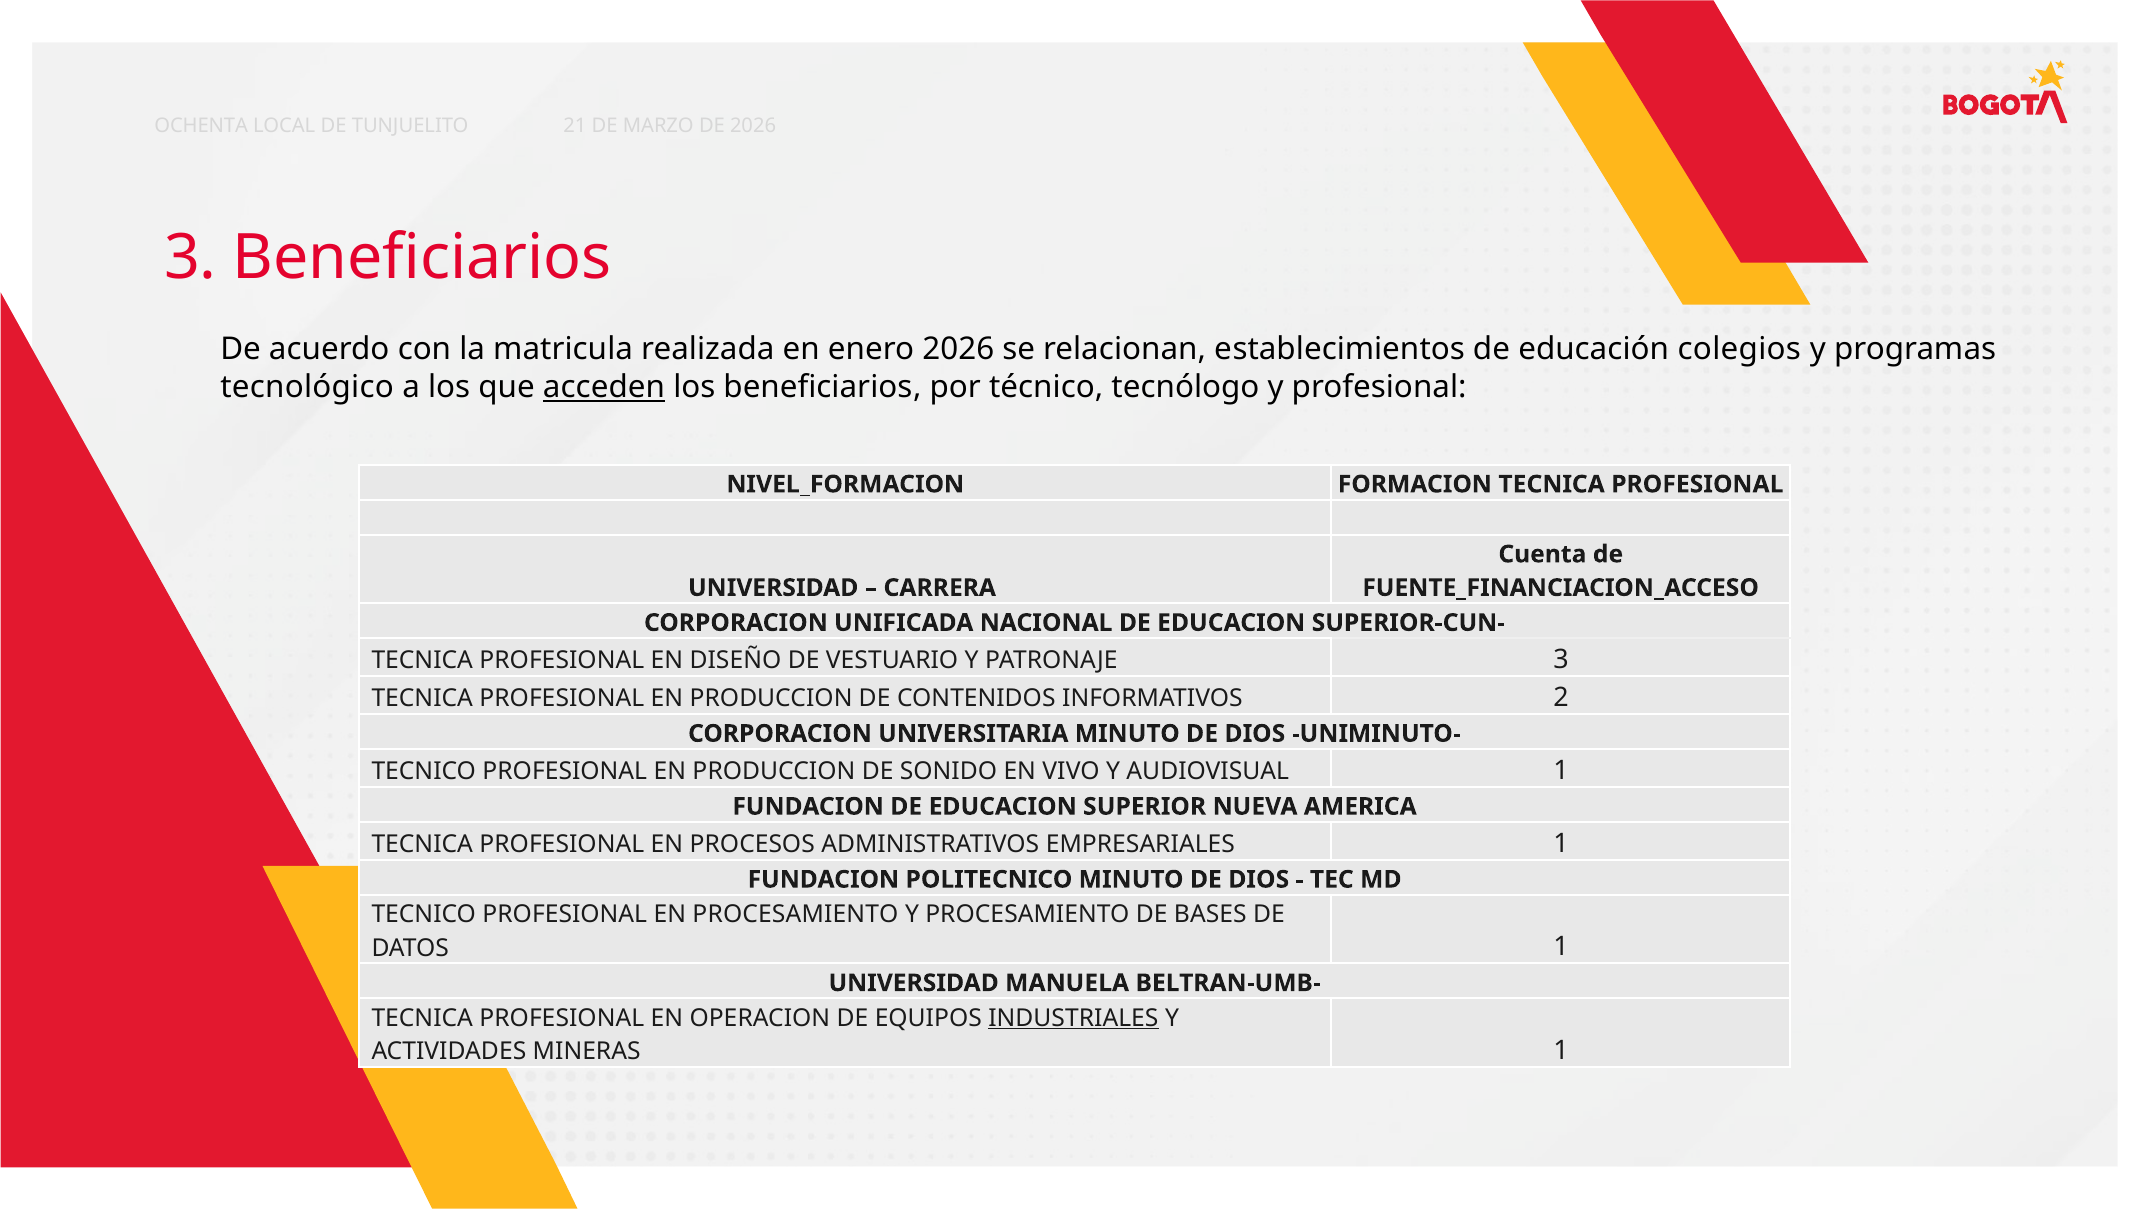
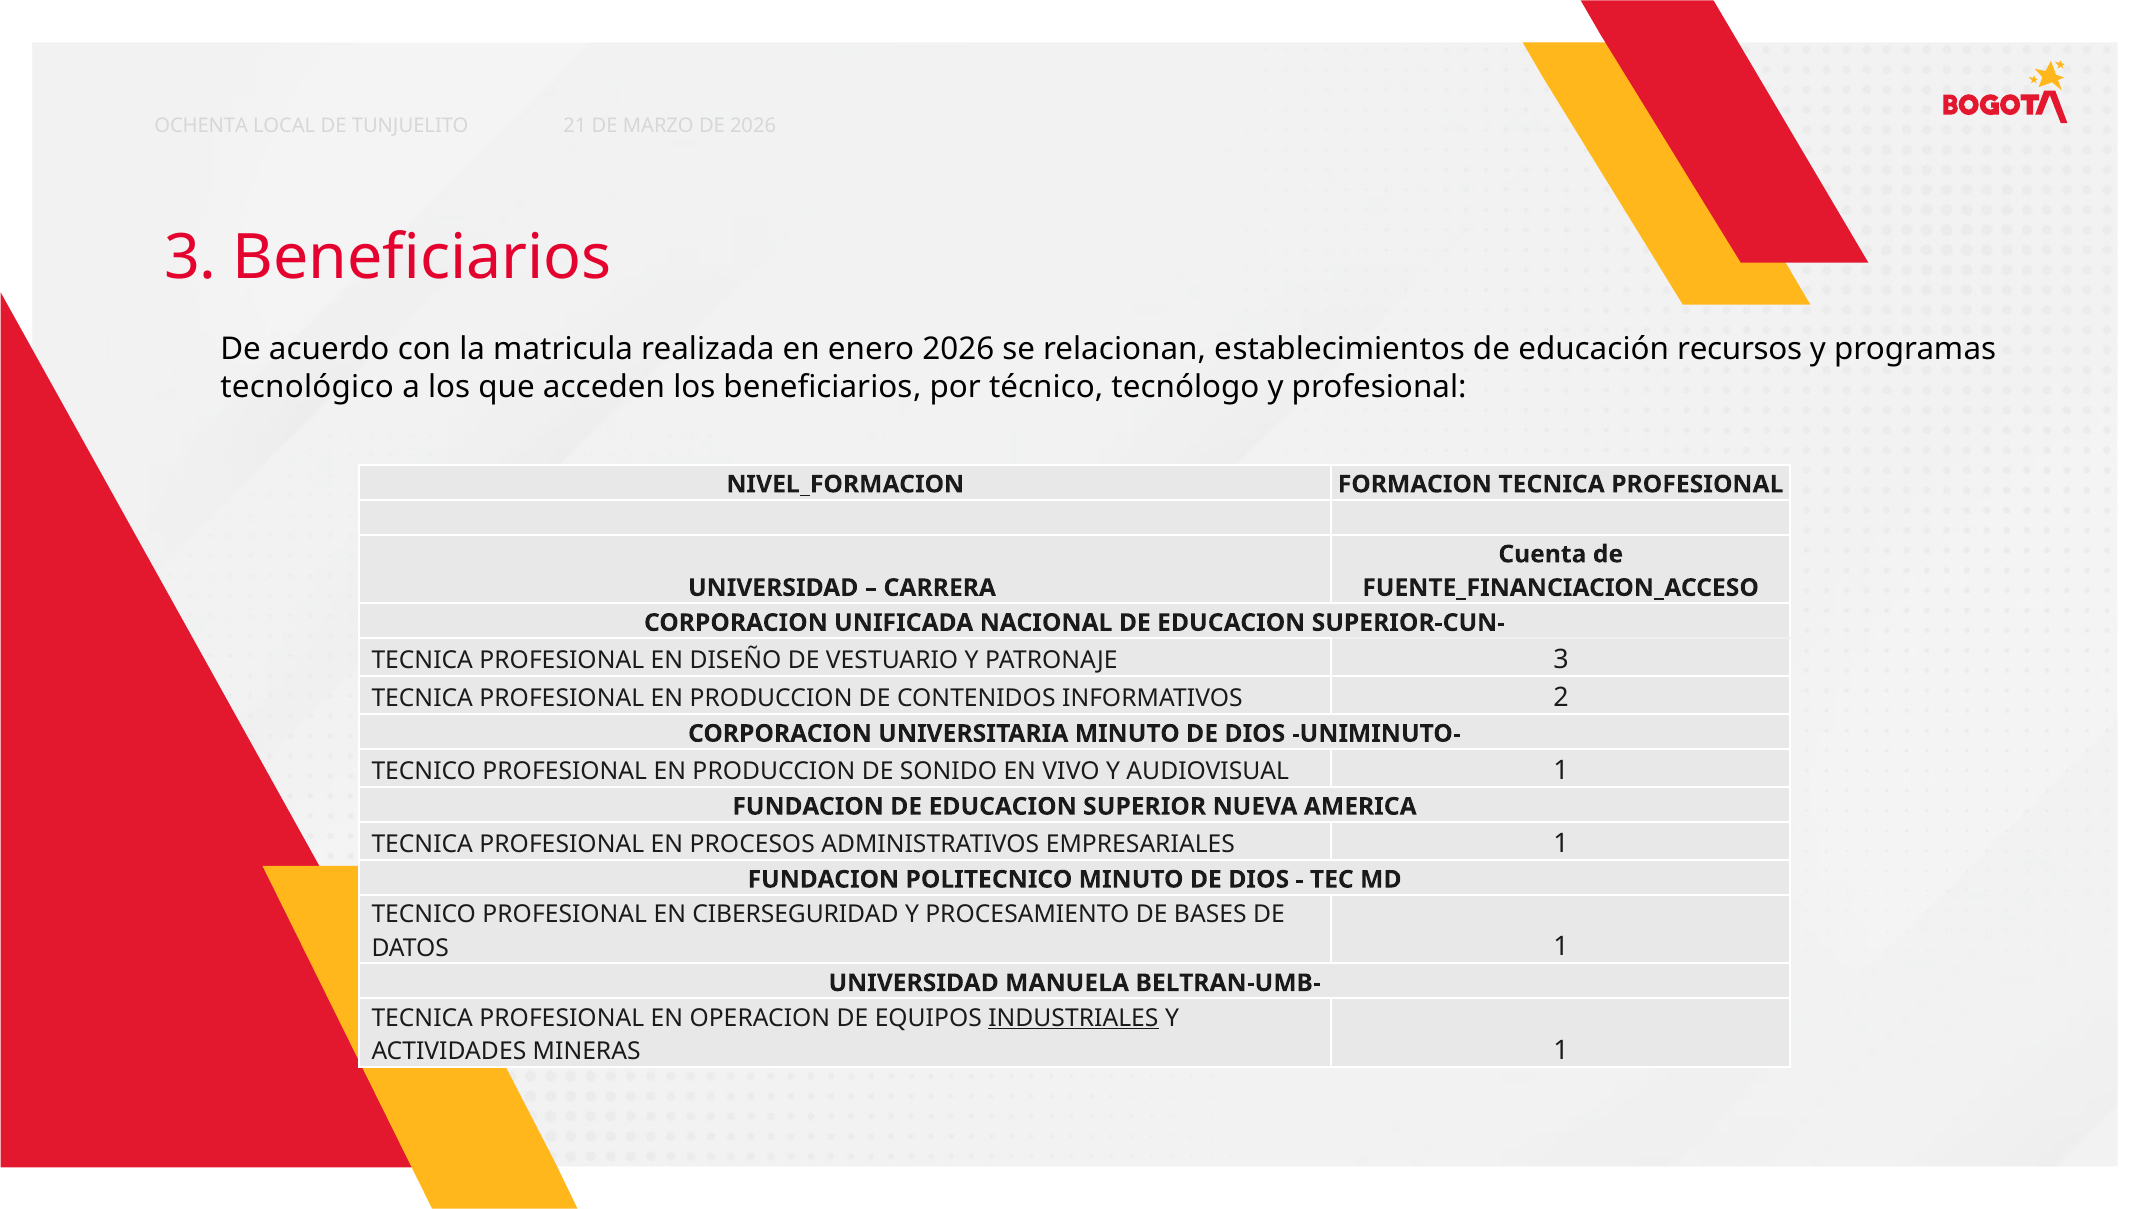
colegios: colegios -> recursos (1740, 350)
acceden underline: present -> none (604, 387)
EN PROCESAMIENTO: PROCESAMIENTO -> CIBERSEGURIDAD (796, 915)
